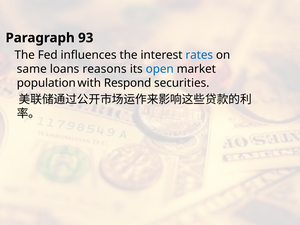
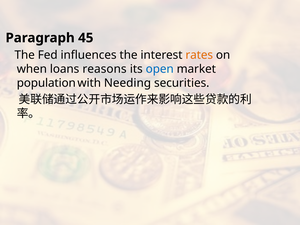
93: 93 -> 45 (86, 38)
rates colour: blue -> orange (199, 55)
same: same -> when (32, 69)
Respond: Respond -> Needing (128, 83)
